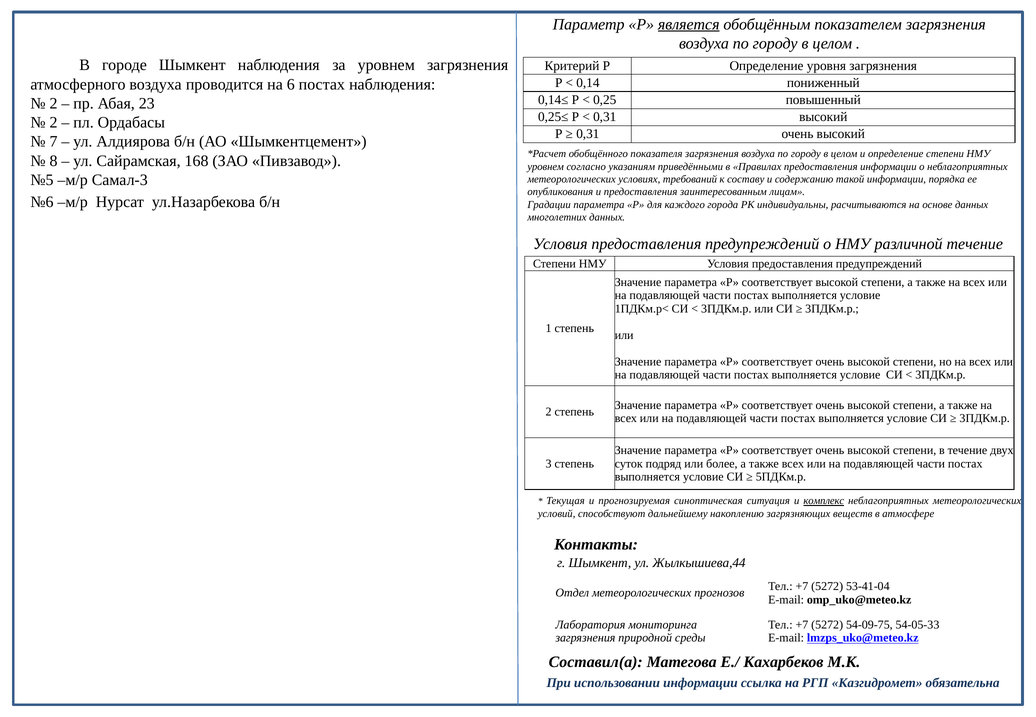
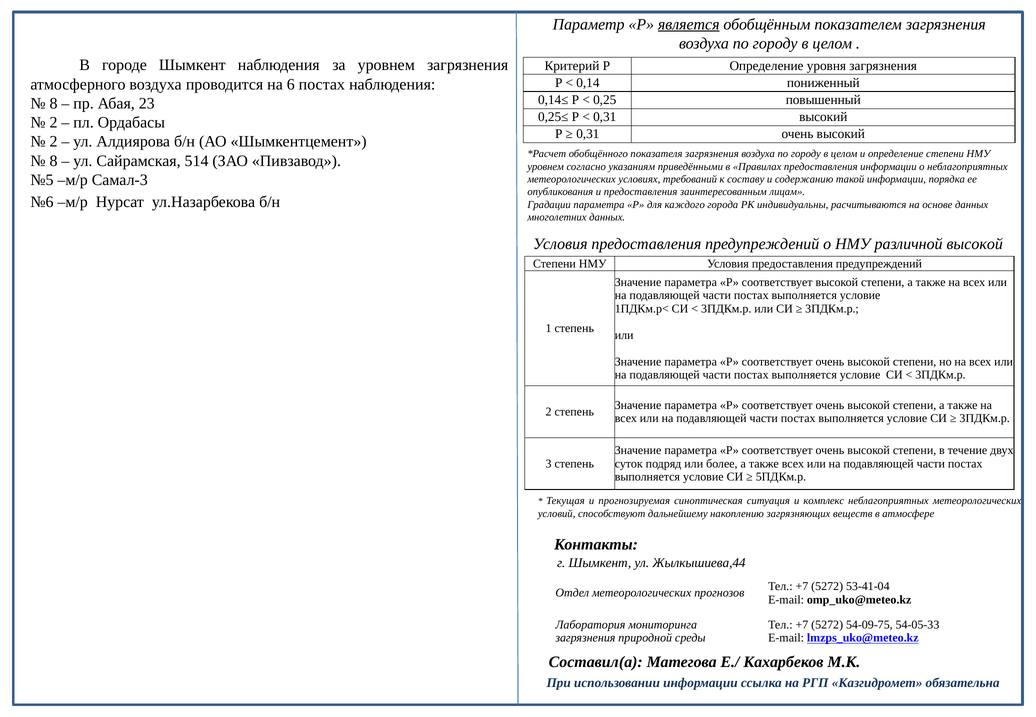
2: 2 -> 8 (53, 103)
7: 7 -> 2 (53, 142)
168: 168 -> 514 (197, 161)
различной течение: течение -> высокой (975, 244)
комплекс underline: present -> none (824, 501)
